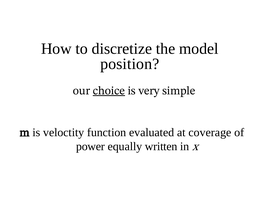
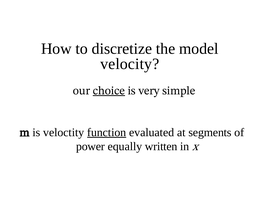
position: position -> velocity (130, 64)
function underline: none -> present (107, 132)
coverage: coverage -> segments (210, 132)
